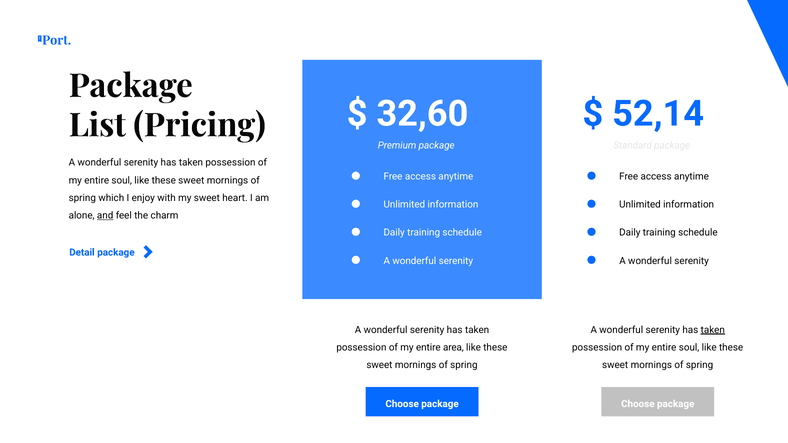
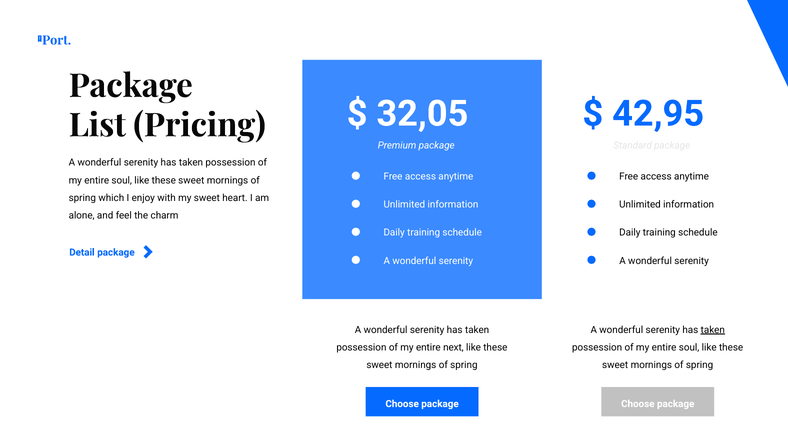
32,60: 32,60 -> 32,05 (422, 114)
52,14: 52,14 -> 42,95 (658, 114)
and underline: present -> none (105, 216)
area: area -> next (453, 348)
